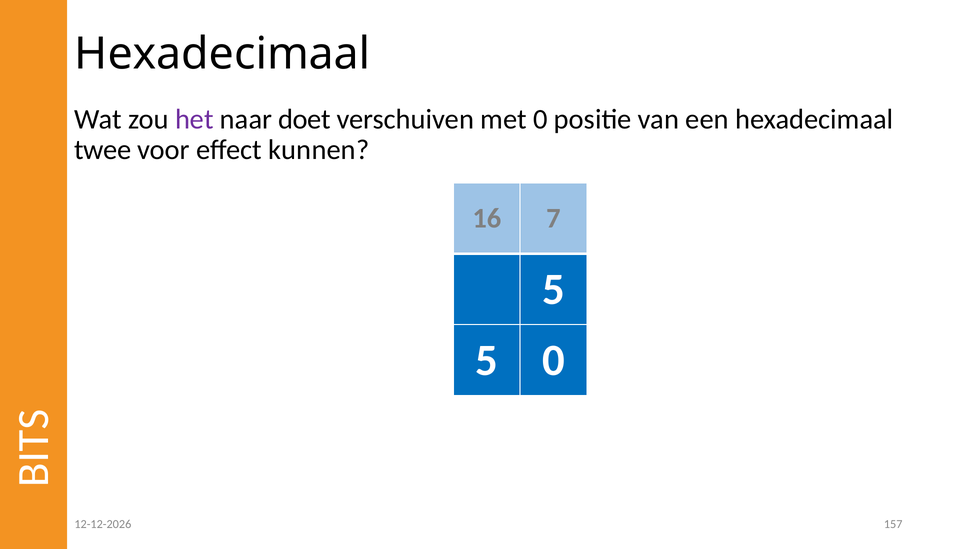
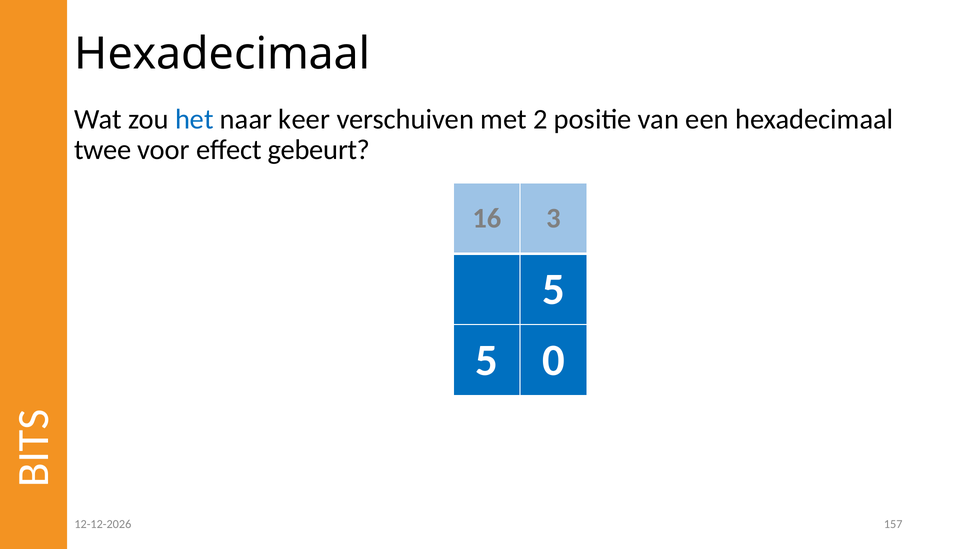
het colour: purple -> blue (194, 119)
doet: doet -> keer (304, 119)
met 0: 0 -> 2 (540, 119)
kunnen: kunnen -> gebeurt (319, 150)
7: 7 -> 3 (553, 219)
